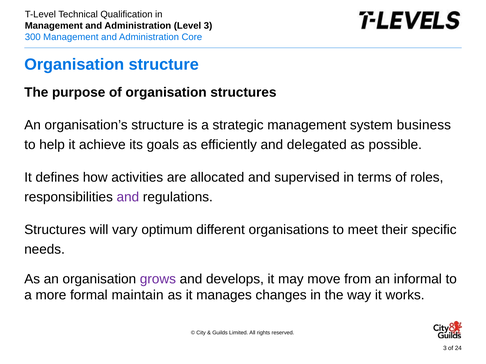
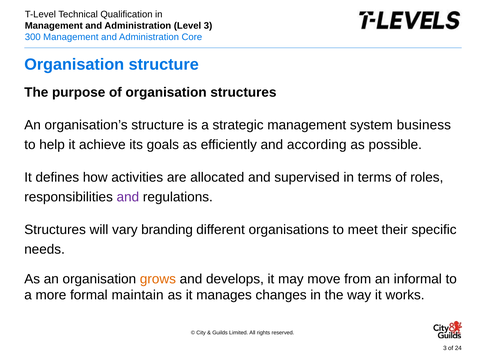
delegated: delegated -> according (317, 145)
optimum: optimum -> branding (167, 230)
grows colour: purple -> orange (158, 279)
